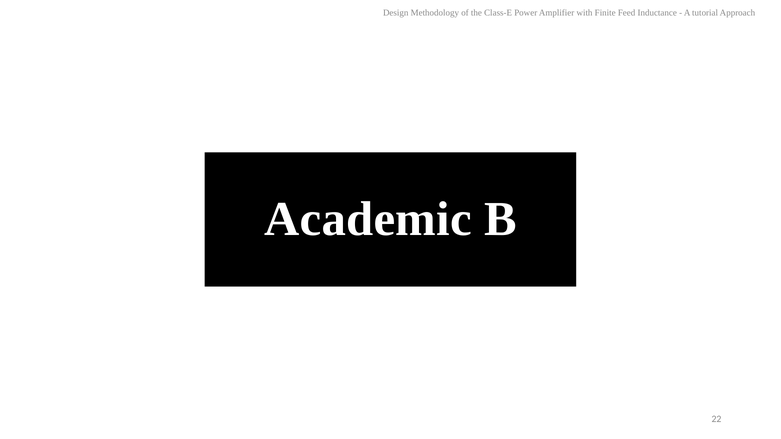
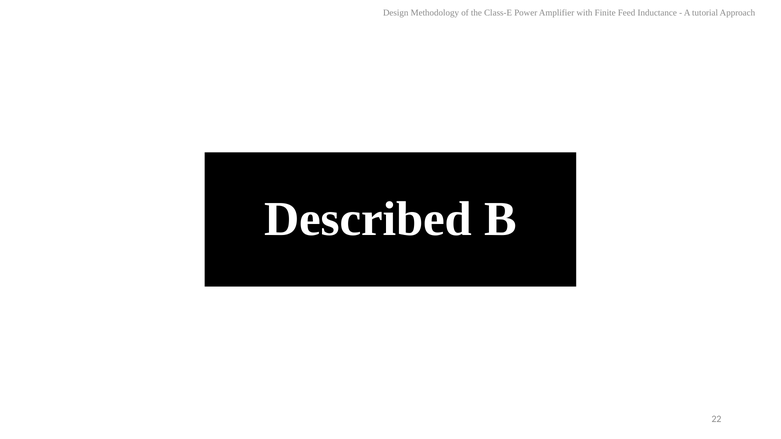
Academic: Academic -> Described (368, 219)
